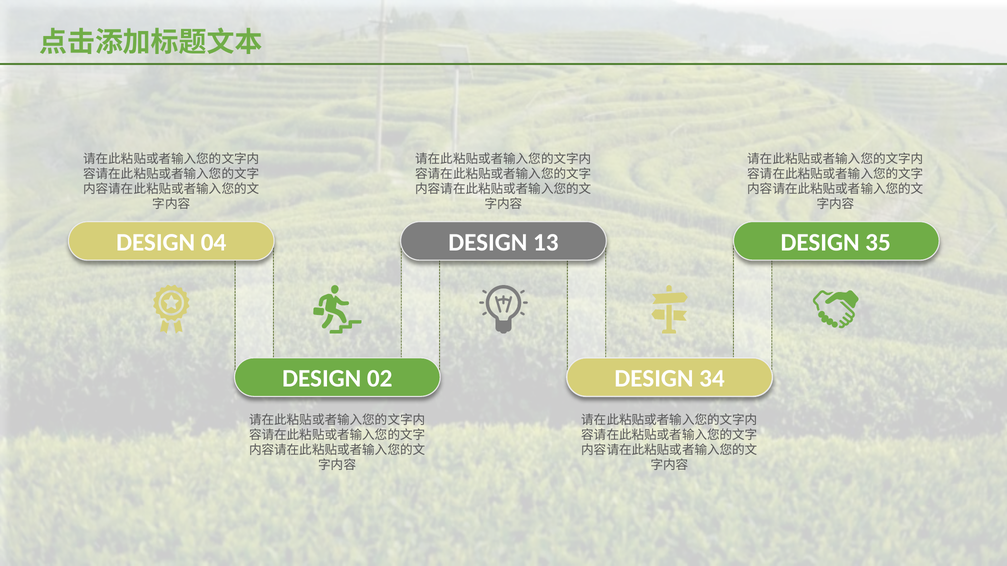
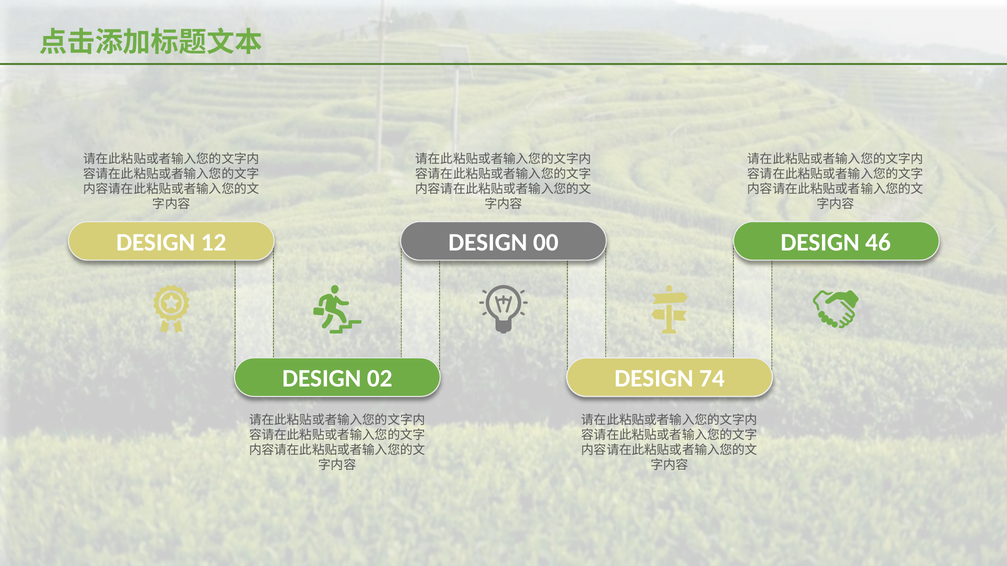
04: 04 -> 12 (214, 243)
13: 13 -> 00 (546, 243)
35: 35 -> 46 (878, 243)
34: 34 -> 74 (712, 379)
